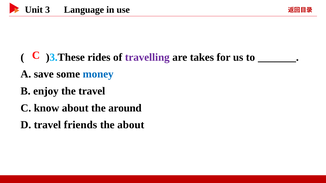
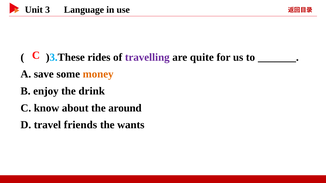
takes: takes -> quite (202, 57)
money colour: blue -> orange (98, 74)
the travel: travel -> drink (92, 91)
the about: about -> wants (131, 125)
